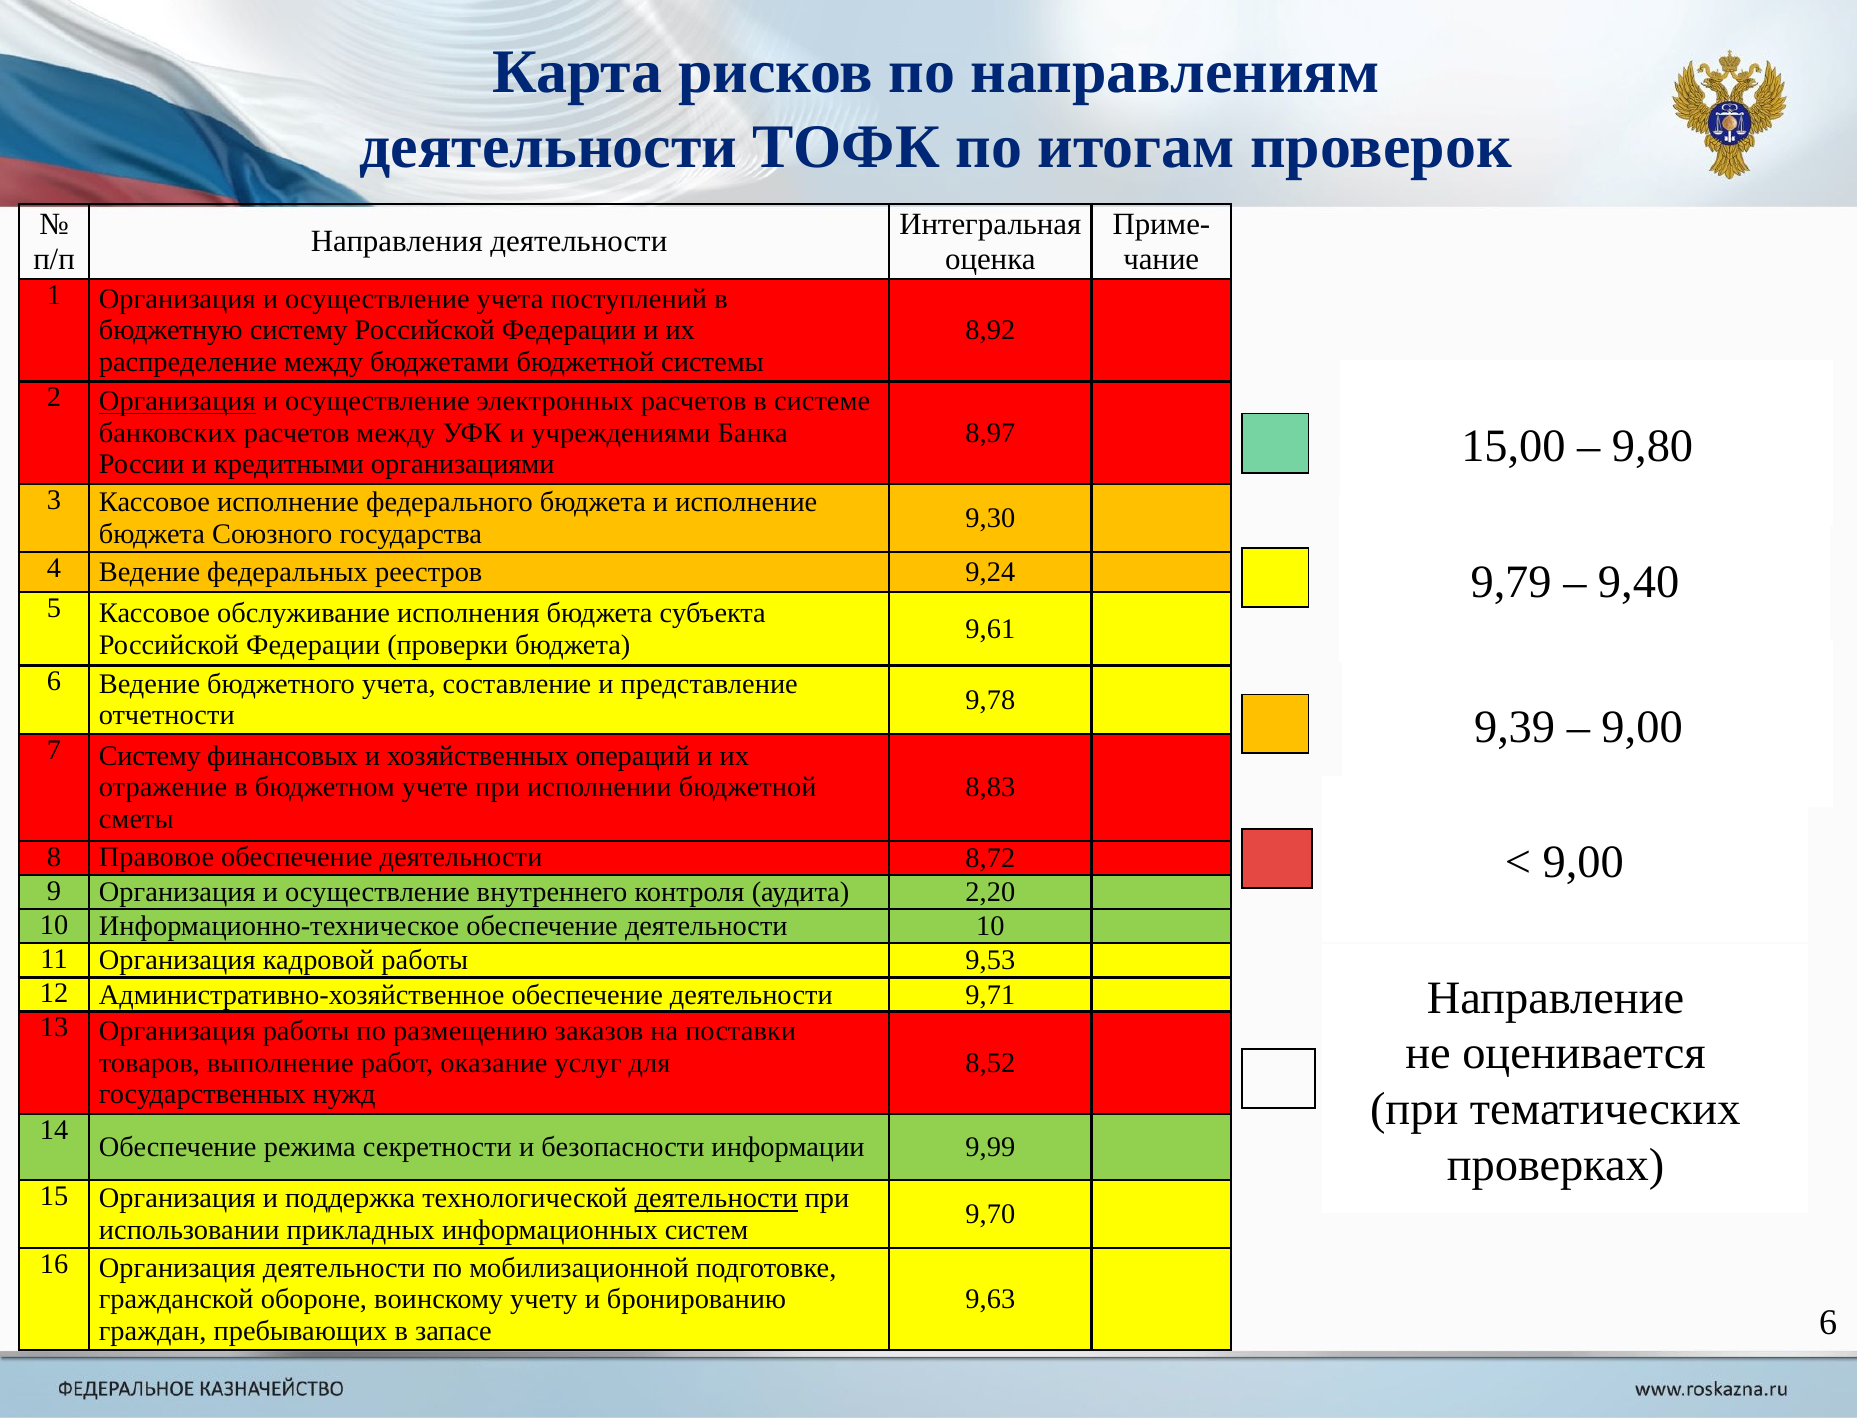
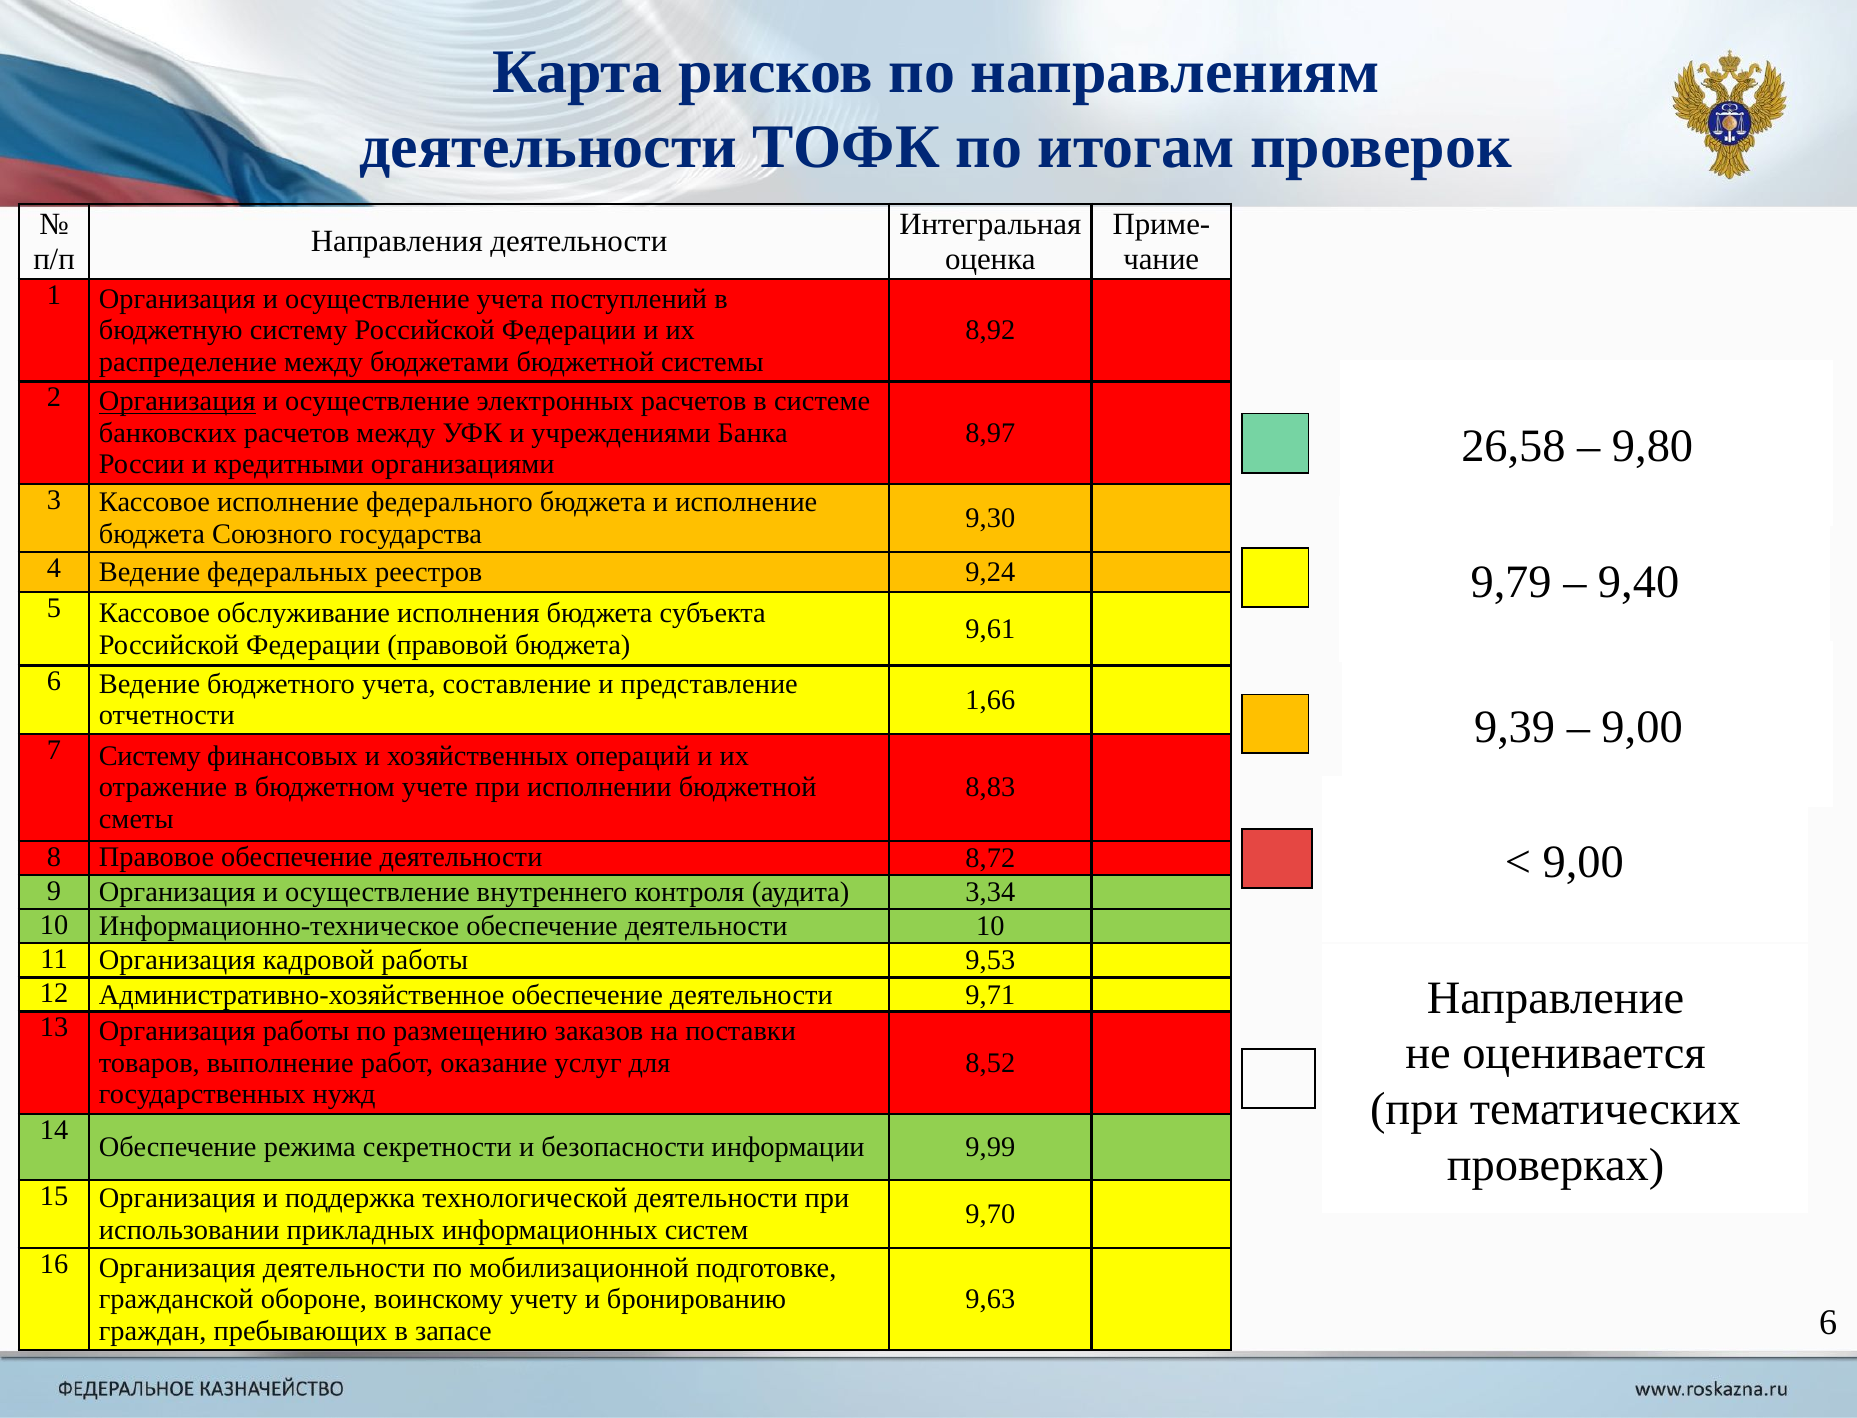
15,00: 15,00 -> 26,58 (1513, 447)
проверки: проверки -> правовой (448, 645)
9,78: 9,78 -> 1,66 (990, 700)
2,20: 2,20 -> 3,34 (990, 893)
деятельности underline: present -> none (716, 1199)
